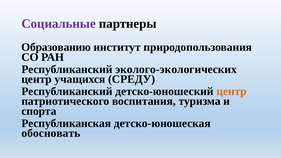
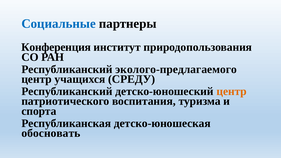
Социальные colour: purple -> blue (59, 24)
Образованию: Образованию -> Конференция (56, 47)
эколого-экологических: эколого-экологических -> эколого-предлагаемого (176, 69)
